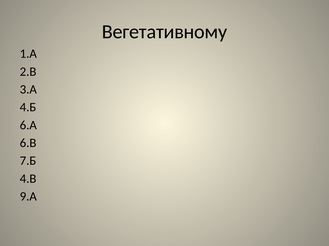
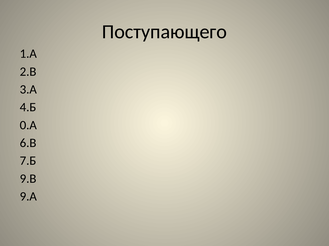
Вегетативному: Вегетативному -> Поступающего (164, 32)
6.А: 6.А -> 0.А (28, 125)
4.В: 4.В -> 9.В (28, 179)
